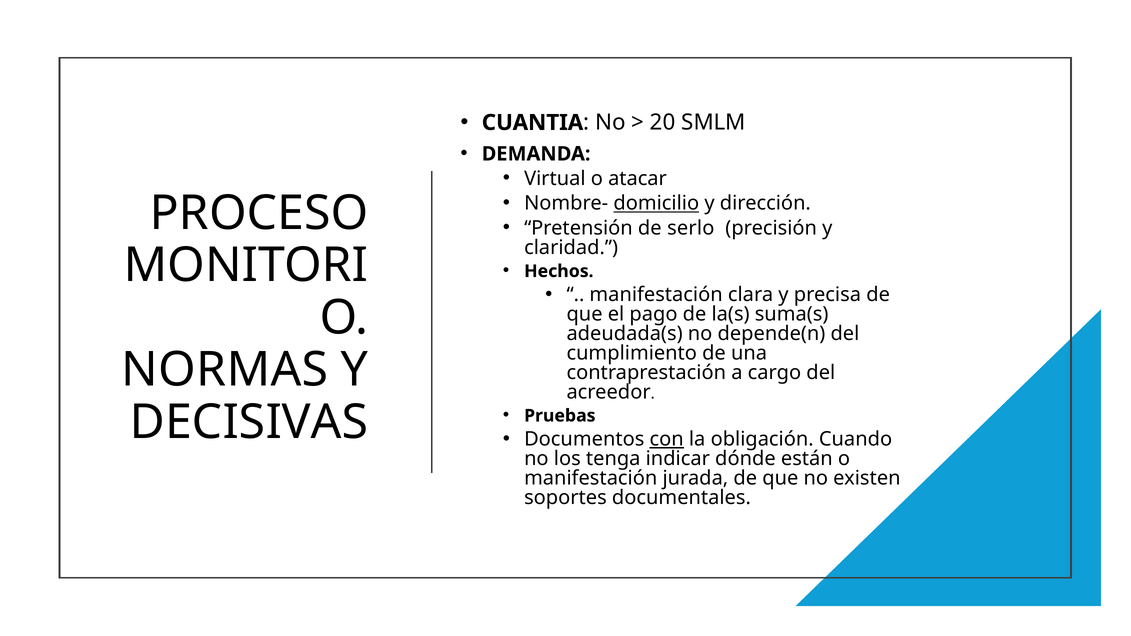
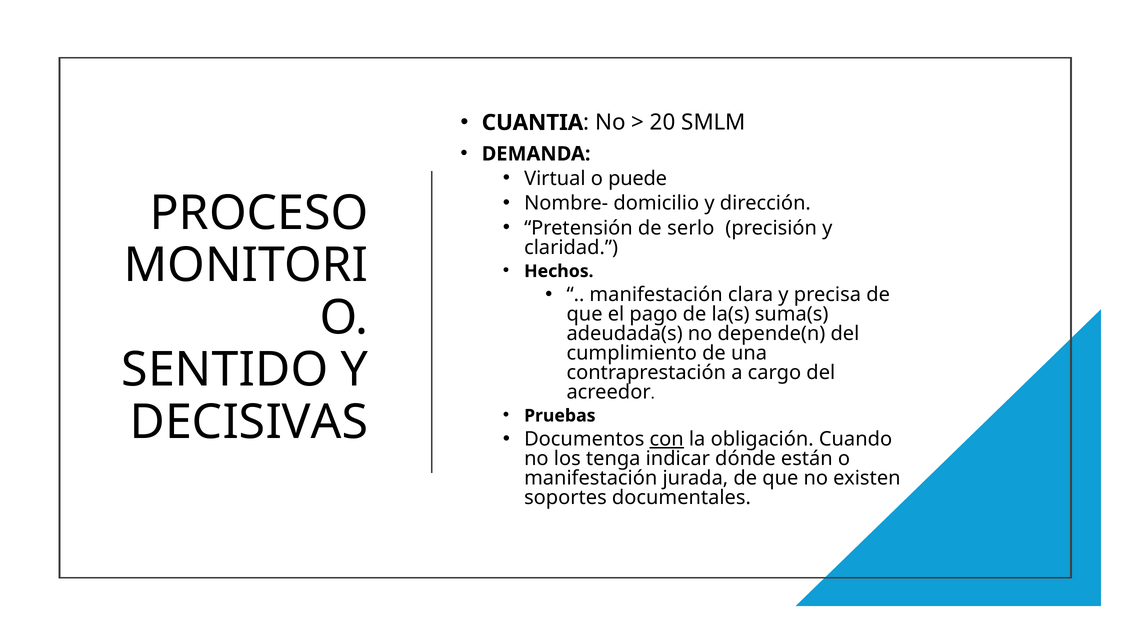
atacar: atacar -> puede (638, 179)
domicilio underline: present -> none (656, 203)
NORMAS: NORMAS -> SENTIDO (225, 370)
